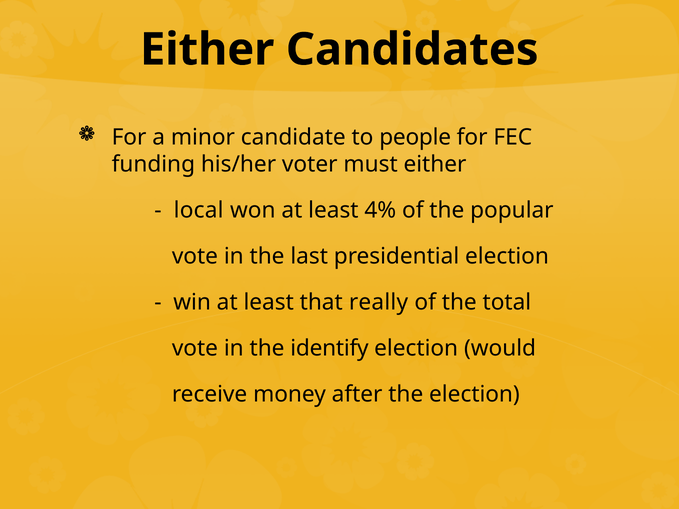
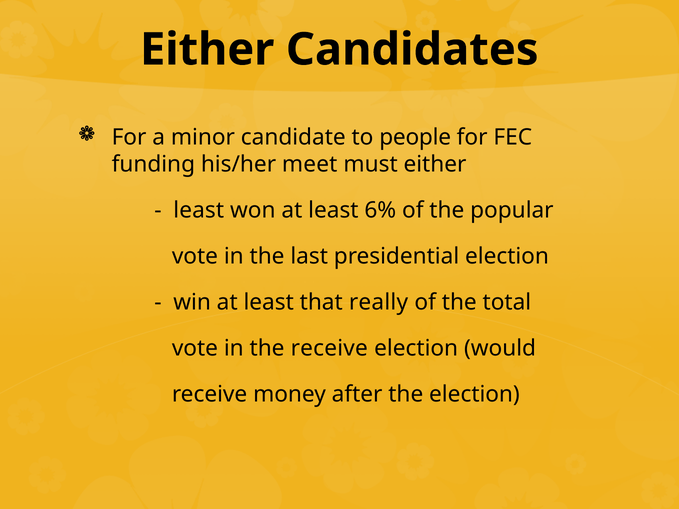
voter: voter -> meet (310, 165)
local: local -> least (199, 211)
4%: 4% -> 6% (380, 211)
the identify: identify -> receive (329, 349)
